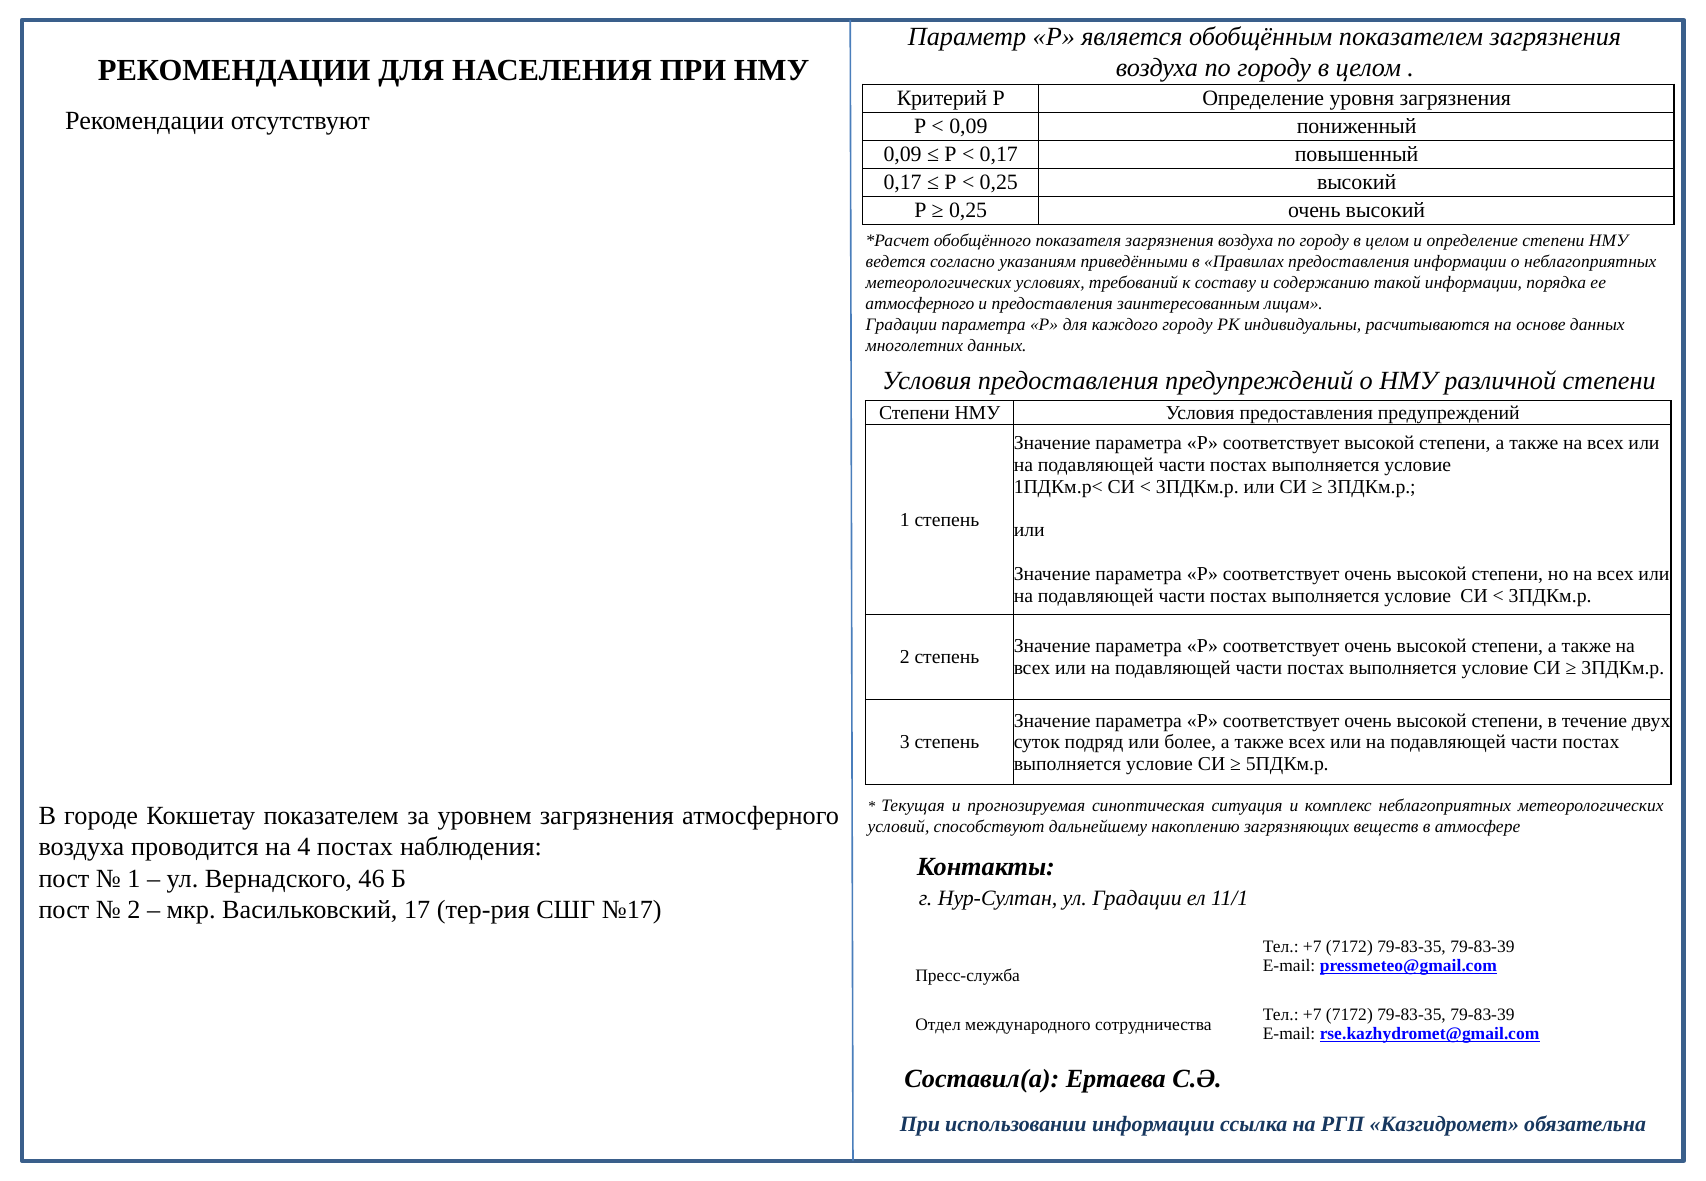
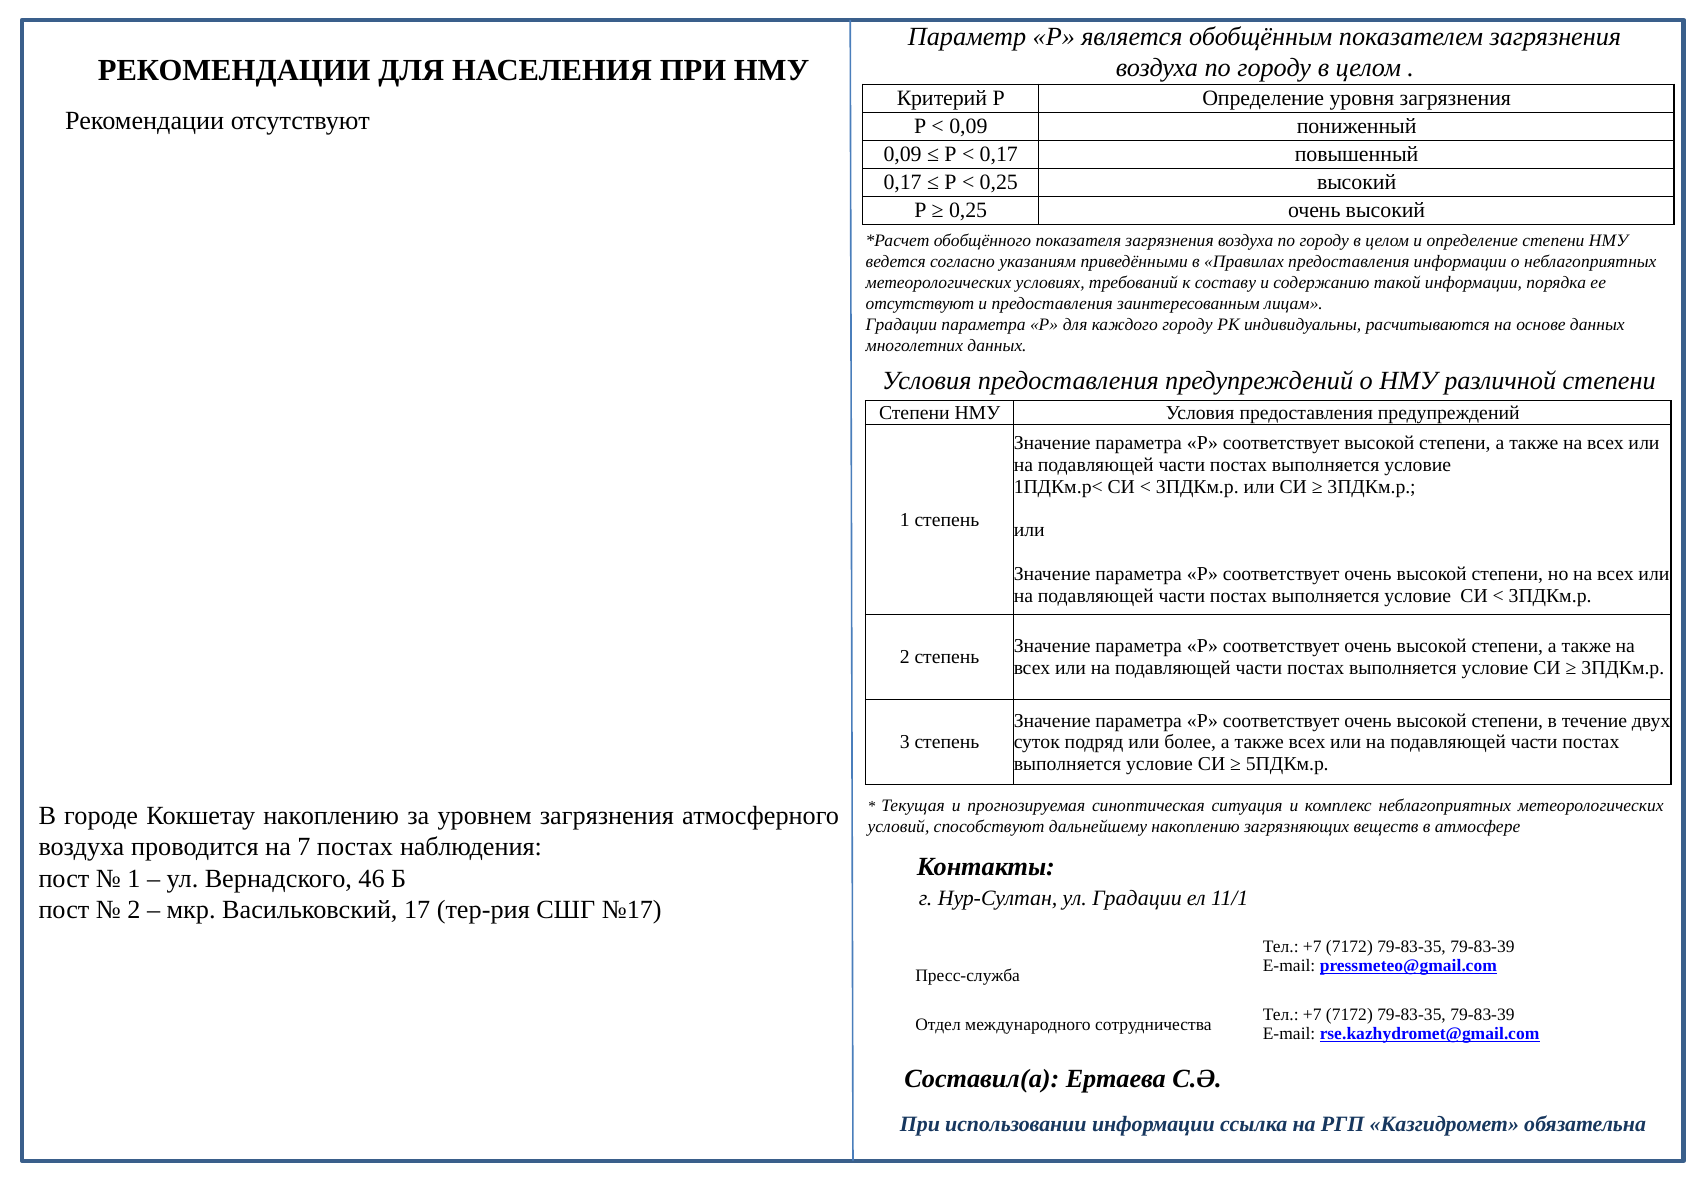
атмосферного: атмосферного -> отсутствуют (920, 304)
Кокшетау показателем: показателем -> накоплению (331, 815)
4: 4 -> 7 (304, 847)
